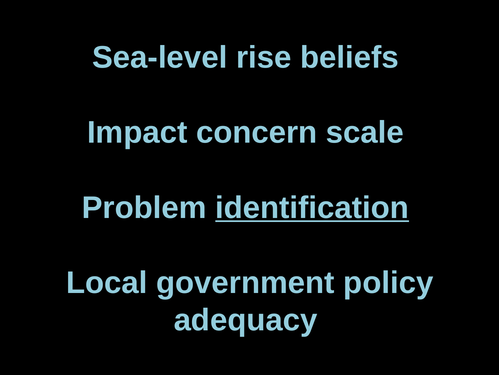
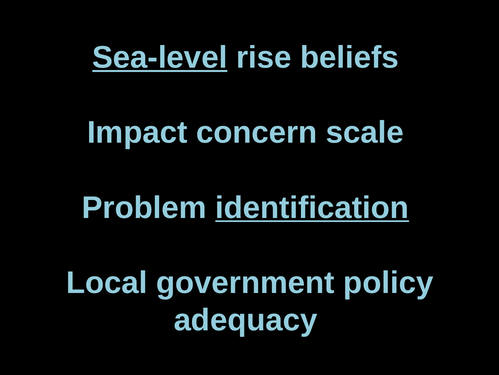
Sea-level underline: none -> present (160, 58)
